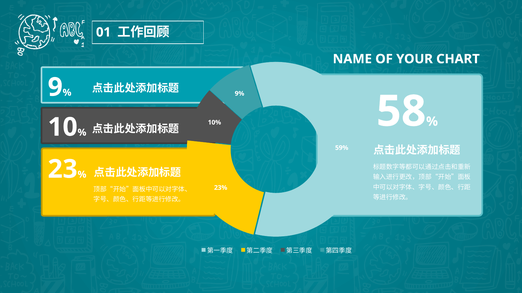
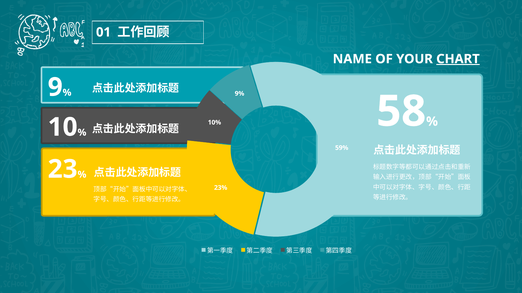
CHART underline: none -> present (458, 59)
